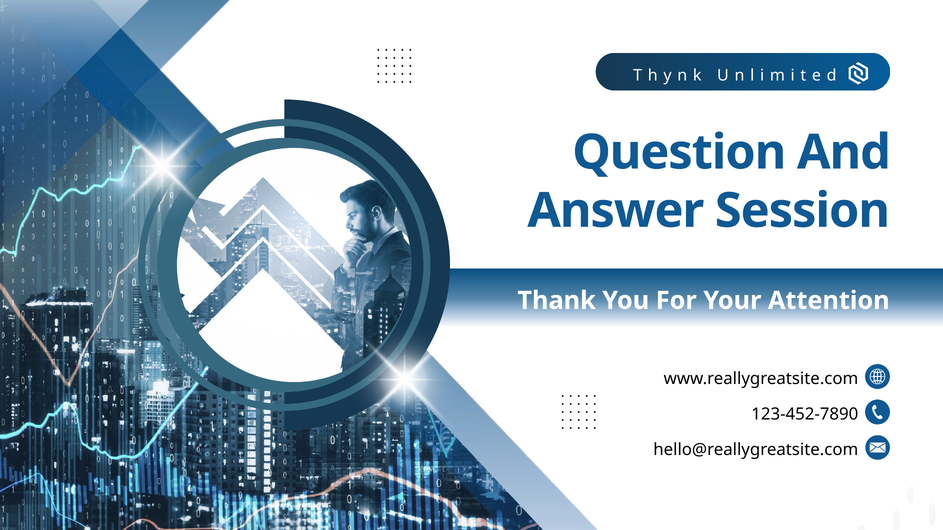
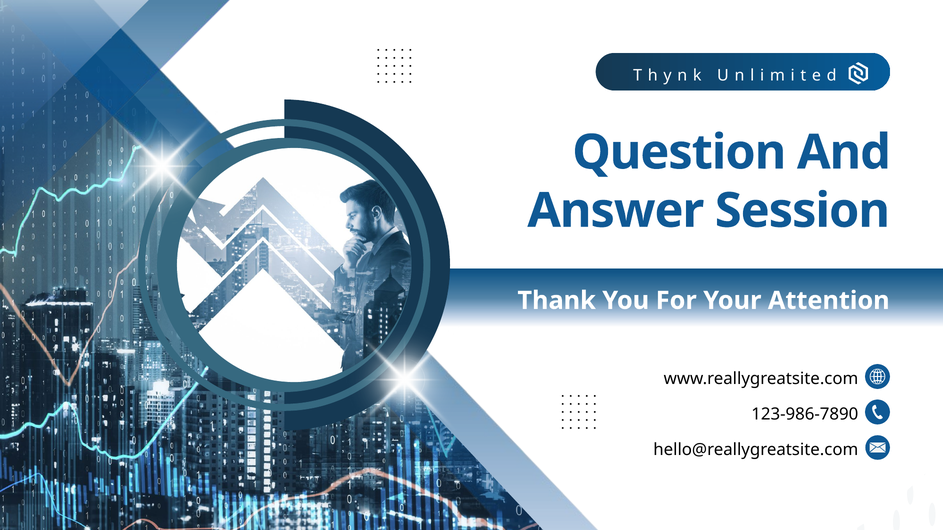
123-452-7890: 123-452-7890 -> 123-986-7890 (805, 414)
